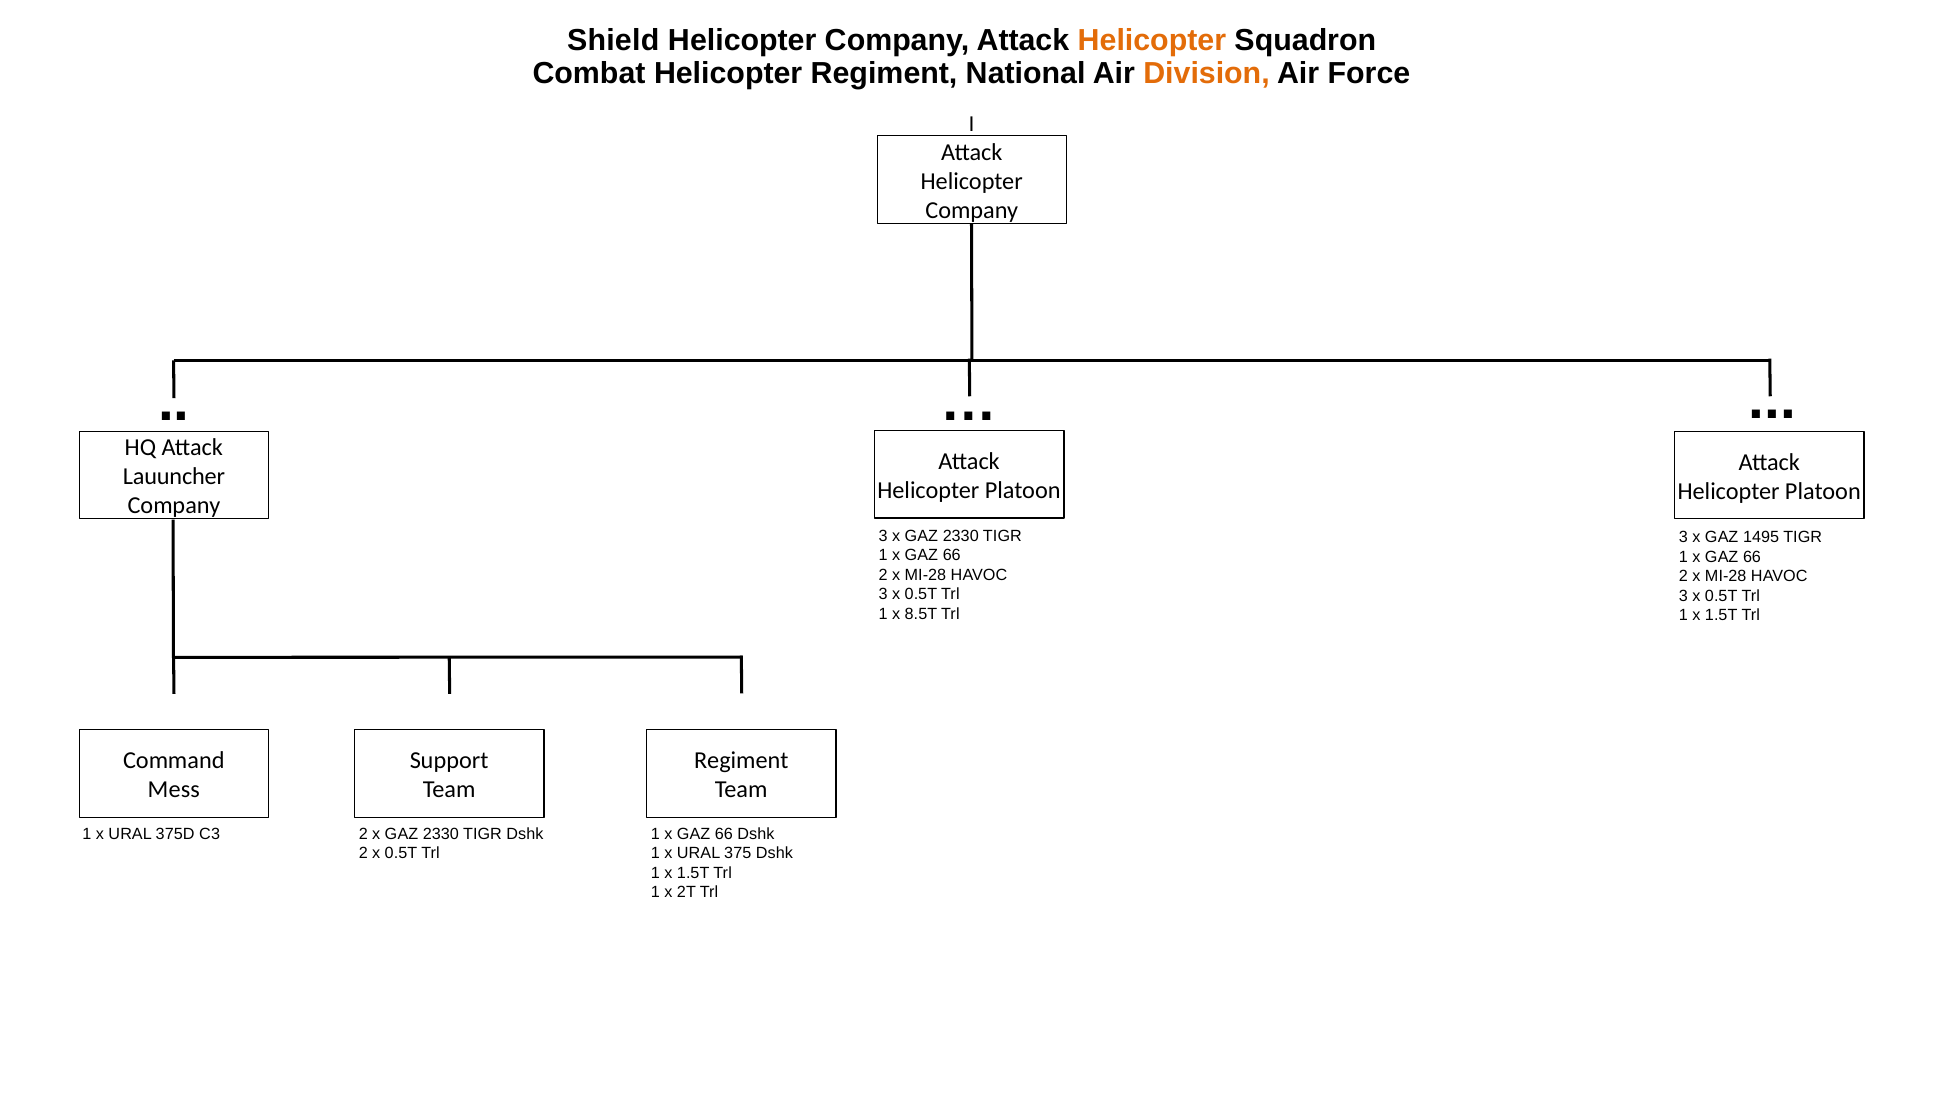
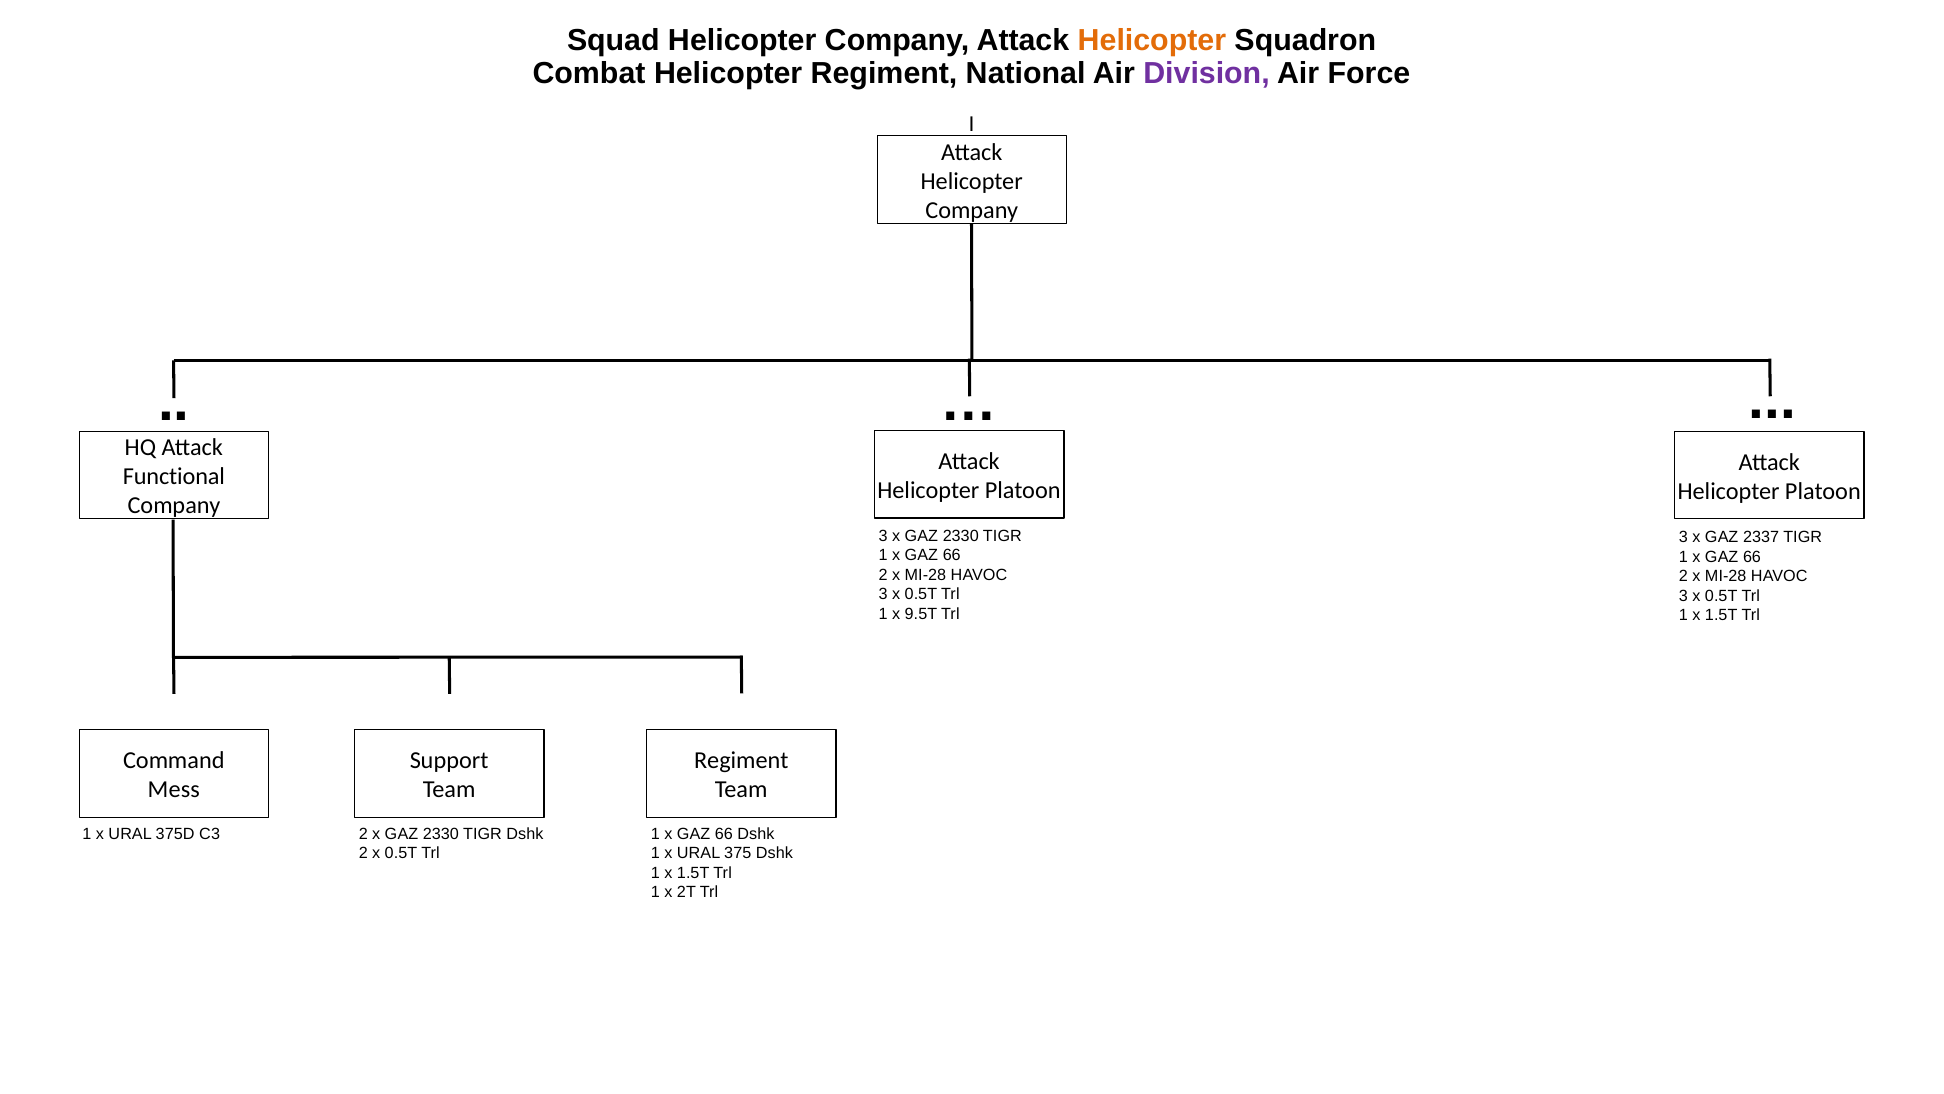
Shield: Shield -> Squad (613, 41)
Division colour: orange -> purple (1206, 74)
Lauuncher: Lauuncher -> Functional (174, 476)
1495: 1495 -> 2337 (1761, 537)
8.5T: 8.5T -> 9.5T (921, 613)
